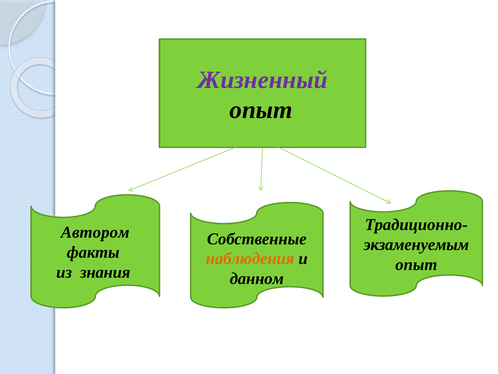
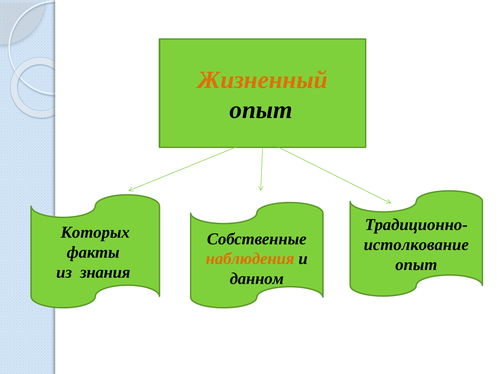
Жизненный colour: purple -> orange (263, 80)
Автором: Автором -> Которых (95, 232)
экзаменуемым: экзаменуемым -> истолкование (416, 244)
